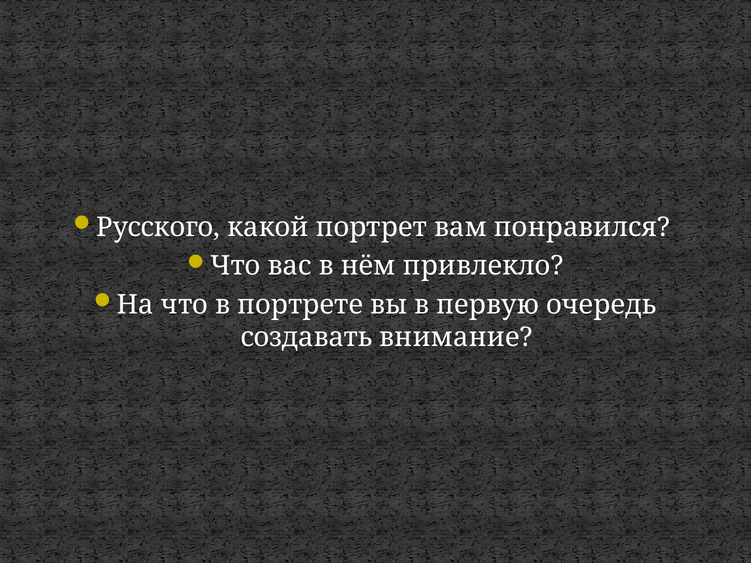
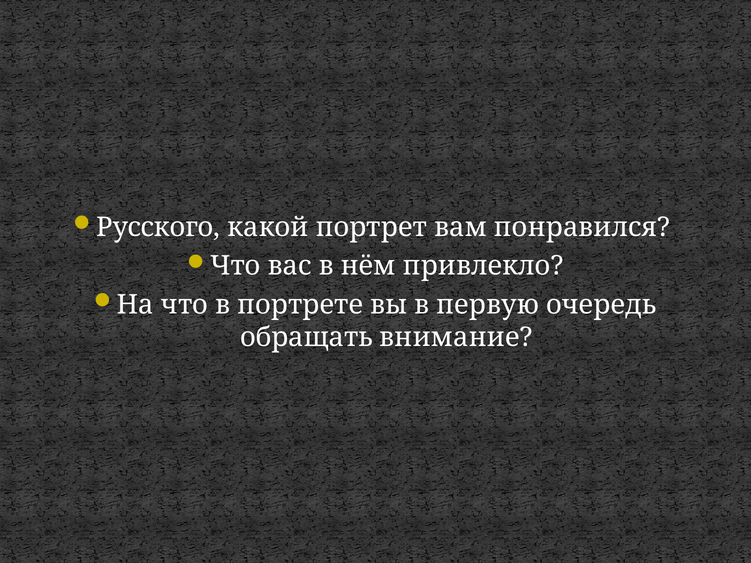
создавать: создавать -> обращать (307, 337)
